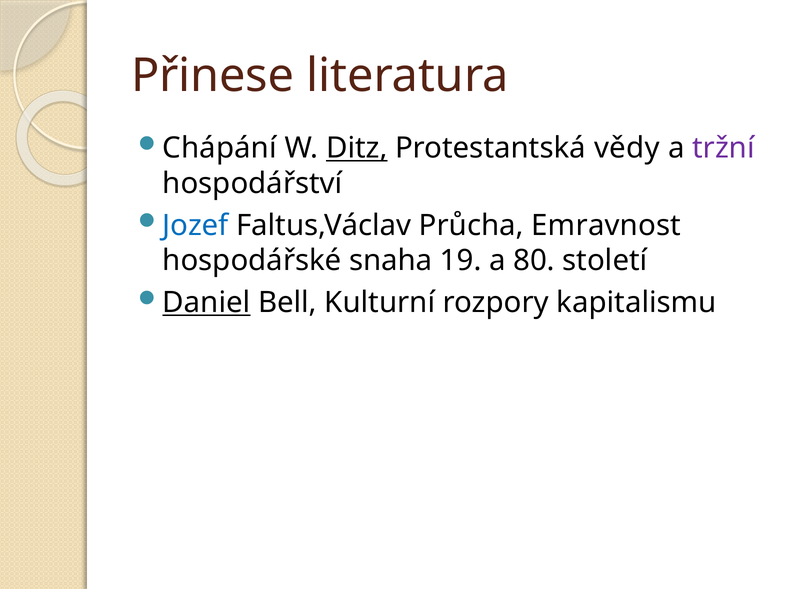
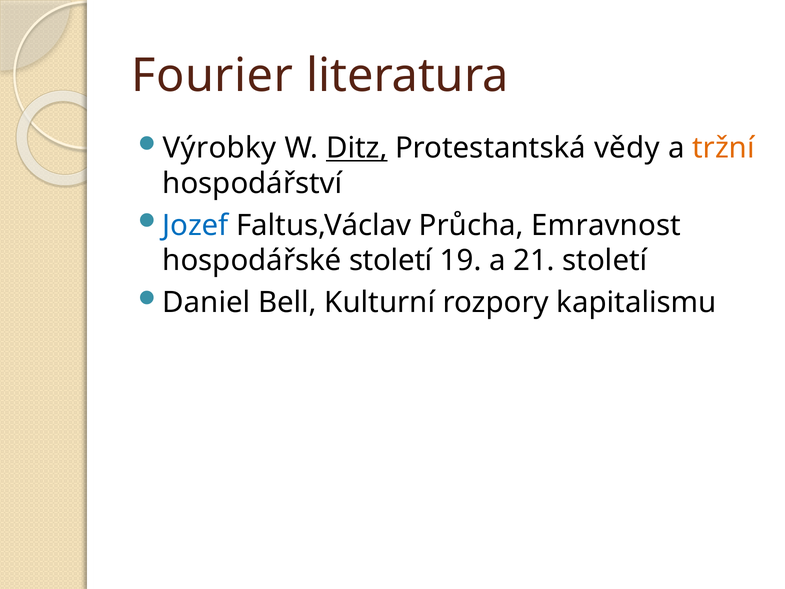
Přinese: Přinese -> Fourier (212, 76)
Chápání: Chápání -> Výrobky (220, 148)
tržní colour: purple -> orange (724, 148)
hospodářské snaha: snaha -> století (391, 261)
80: 80 -> 21 (534, 261)
Daniel underline: present -> none (206, 302)
